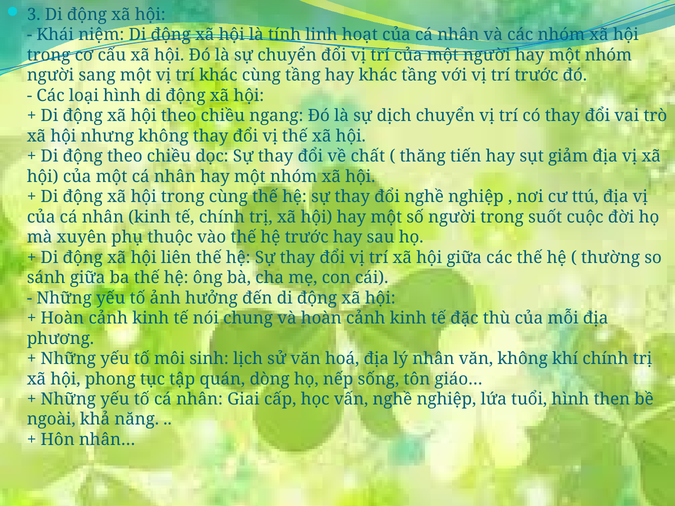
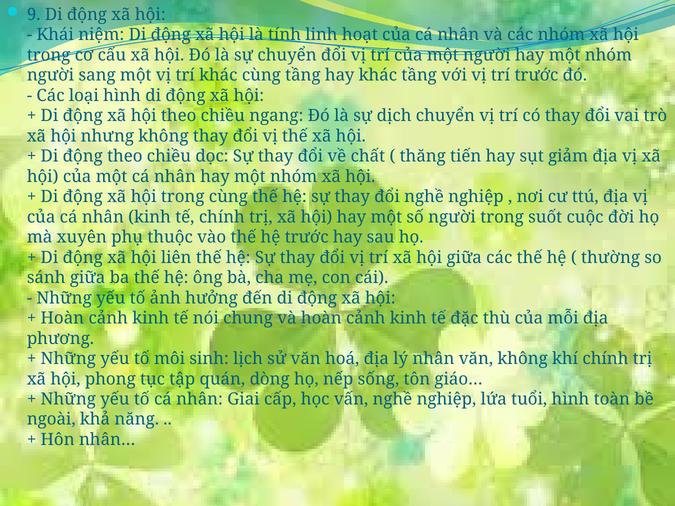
3: 3 -> 9 (34, 15)
then: then -> toàn (612, 399)
